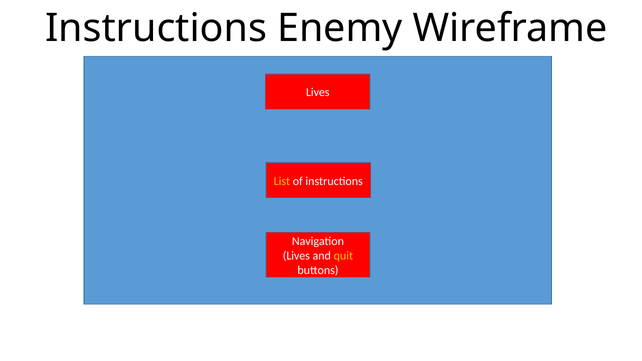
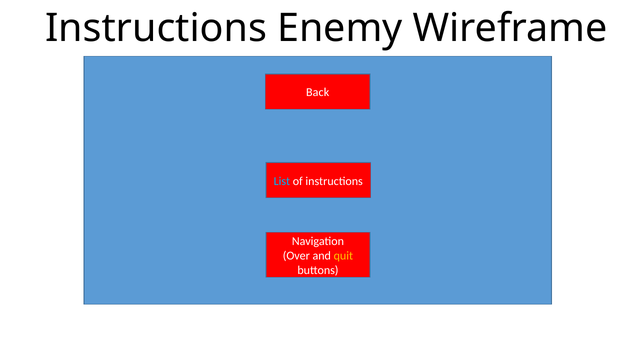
Lives: Lives -> Back (318, 93)
List colour: yellow -> light blue (282, 181)
Lives: Lives -> Over (296, 256)
